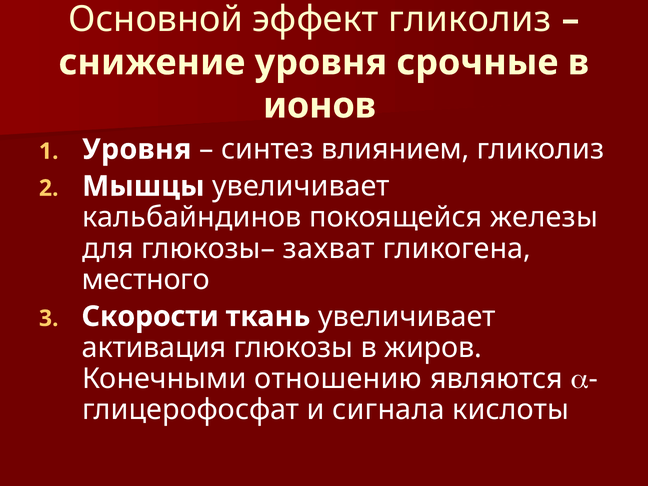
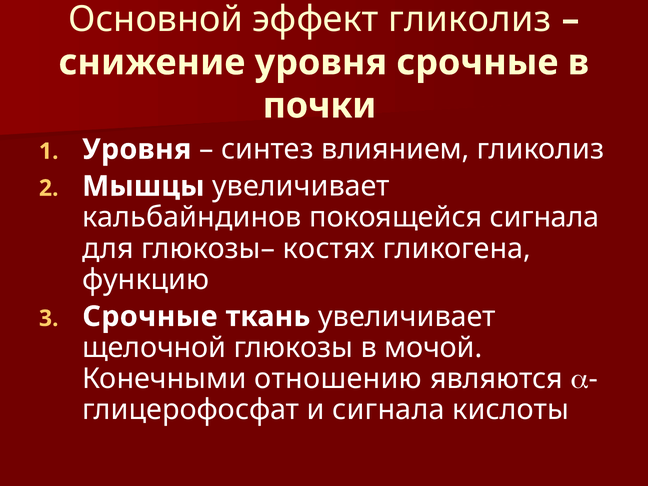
ионов: ионов -> почки (320, 106)
покоящейся железы: железы -> сигнала (544, 217)
захват: захват -> костях (329, 248)
местного: местного -> функцию (146, 280)
Скорости: Скорости -> Срочные (150, 317)
активация: активация -> щелочной (154, 348)
жиров: жиров -> мочой (433, 348)
